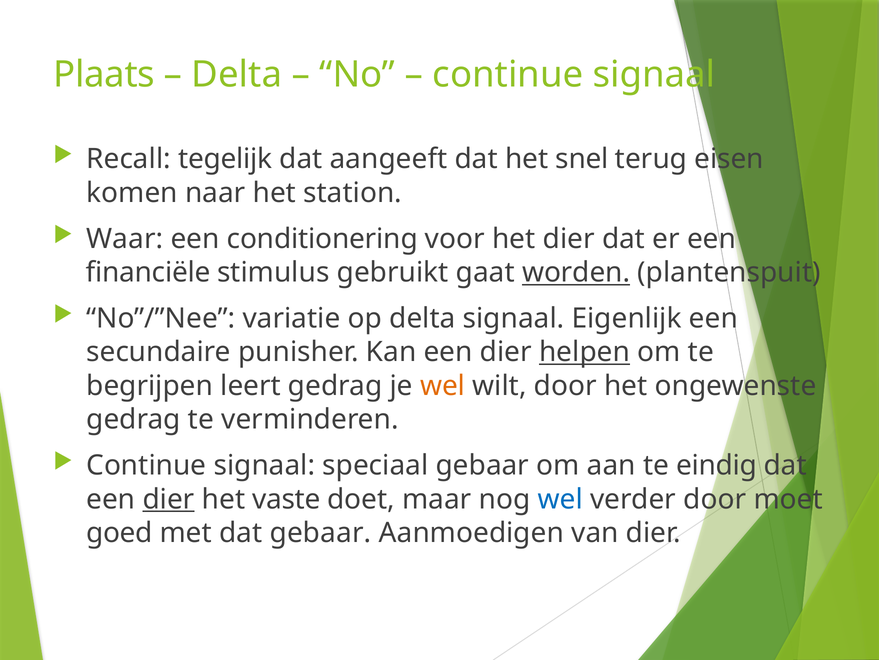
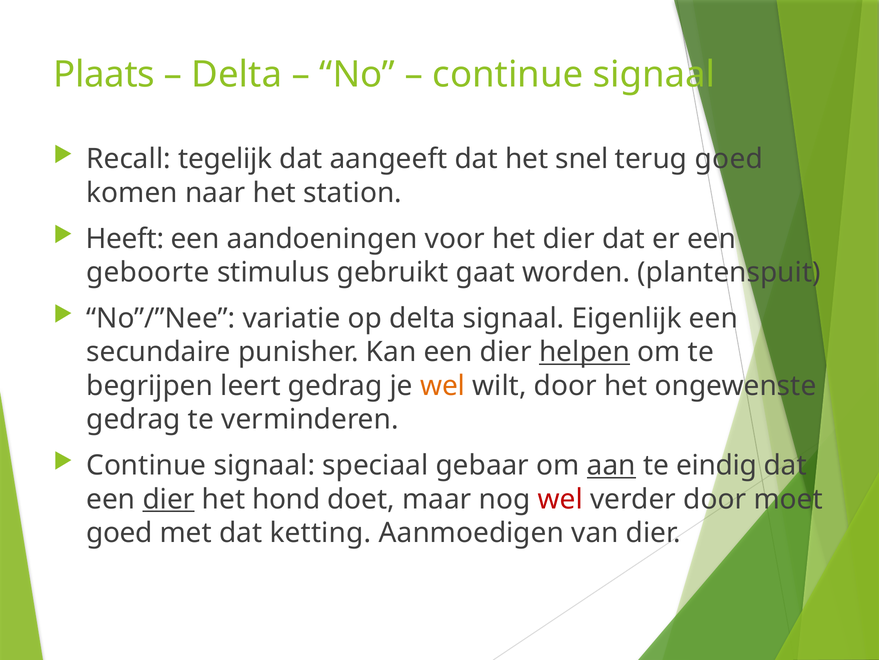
terug eisen: eisen -> goed (729, 159)
Waar: Waar -> Heeft (125, 239)
conditionering: conditionering -> aandoeningen (322, 239)
financiële: financiële -> geboorte (148, 272)
worden underline: present -> none (576, 272)
aan underline: none -> present (611, 465)
vaste: vaste -> hond (286, 499)
wel colour: blue -> red (560, 499)
dat gebaar: gebaar -> ketting (320, 532)
